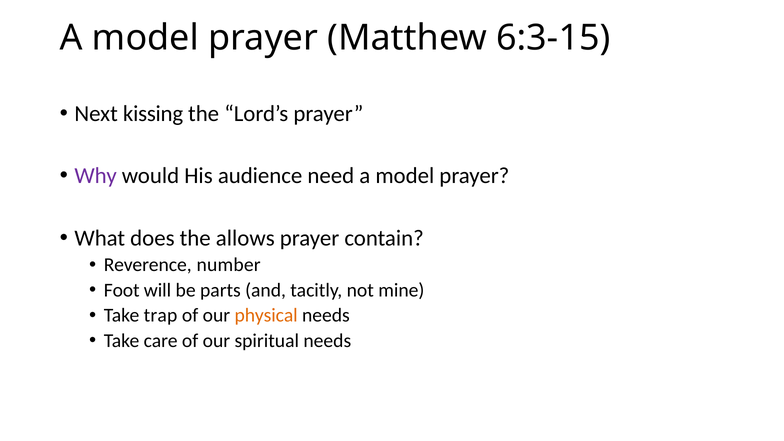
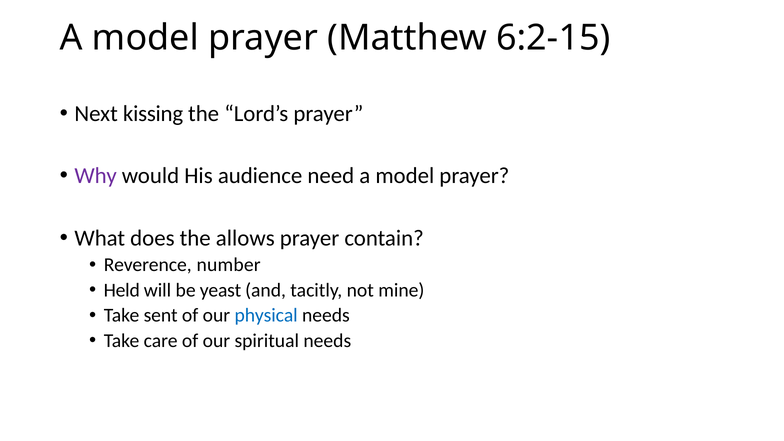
6:3-15: 6:3-15 -> 6:2-15 (553, 38)
Foot: Foot -> Held (122, 290)
parts: parts -> yeast (221, 290)
trap: trap -> sent (161, 315)
physical colour: orange -> blue (266, 315)
